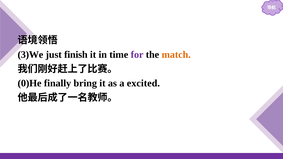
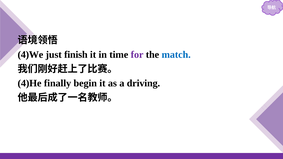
3)We: 3)We -> 4)We (30, 55)
match colour: orange -> blue (176, 55)
0)He: 0)He -> 4)He (30, 83)
bring: bring -> begin (85, 83)
excited: excited -> driving (143, 83)
